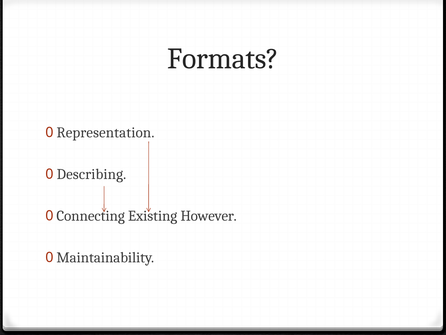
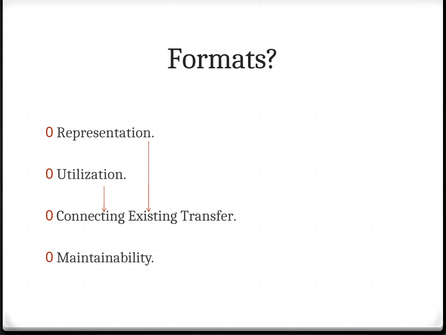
Describing: Describing -> Utilization (91, 174)
However: However -> Transfer (209, 216)
